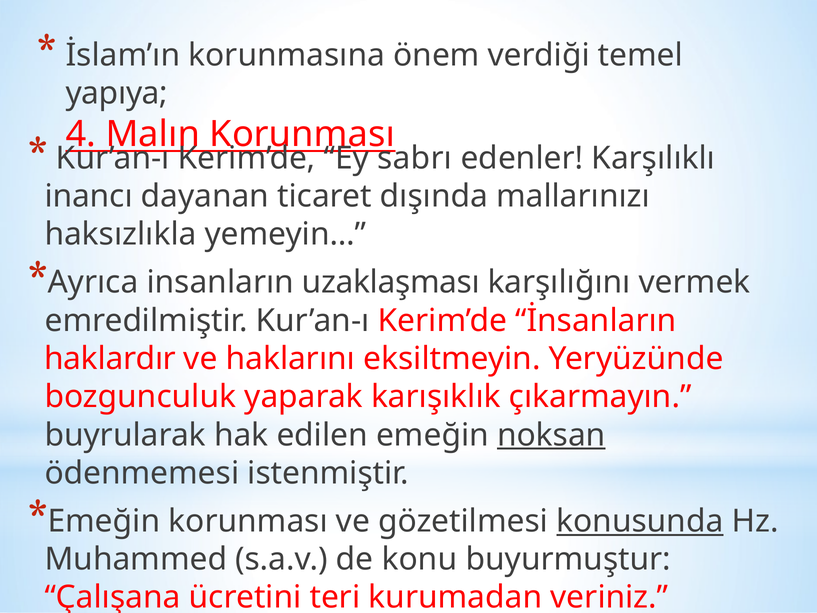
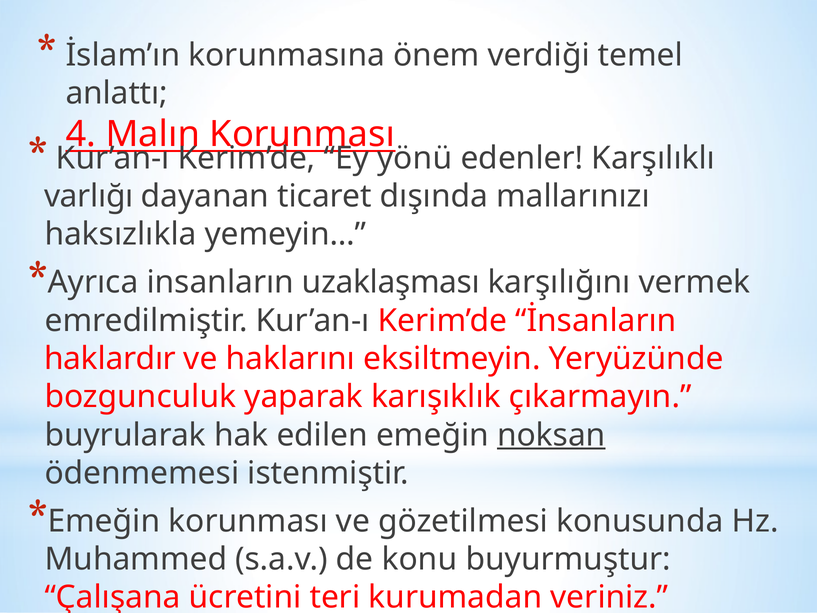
yapıya: yapıya -> anlattı (117, 93)
sabrı: sabrı -> yönü (415, 158)
inancı: inancı -> varlığı (89, 196)
konusunda underline: present -> none (640, 521)
